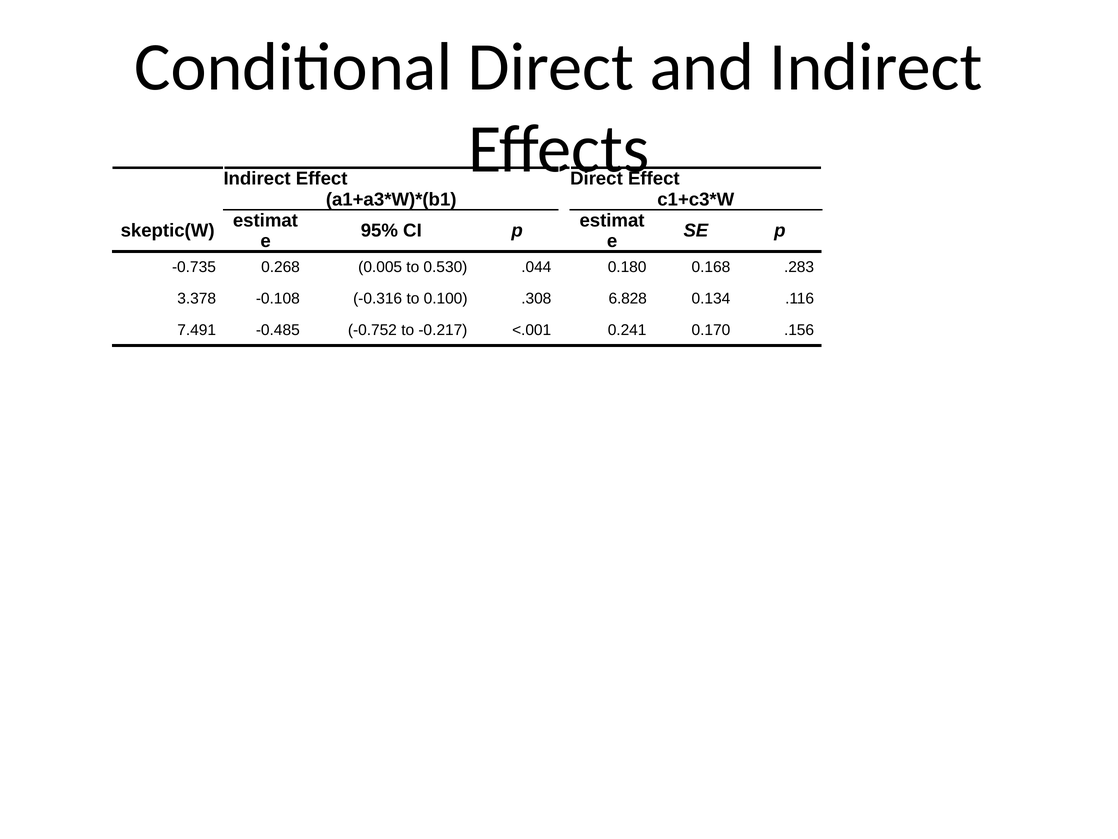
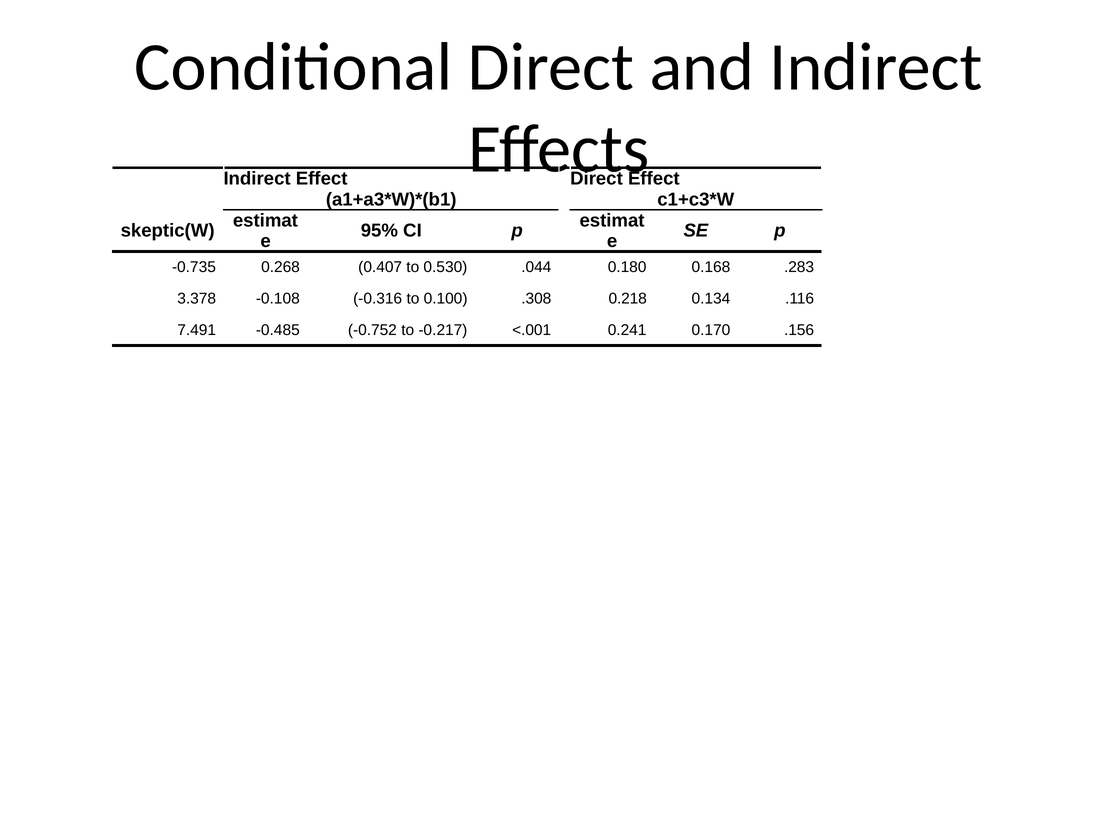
0.005: 0.005 -> 0.407 (380, 267)
6.828: 6.828 -> 0.218 (628, 298)
